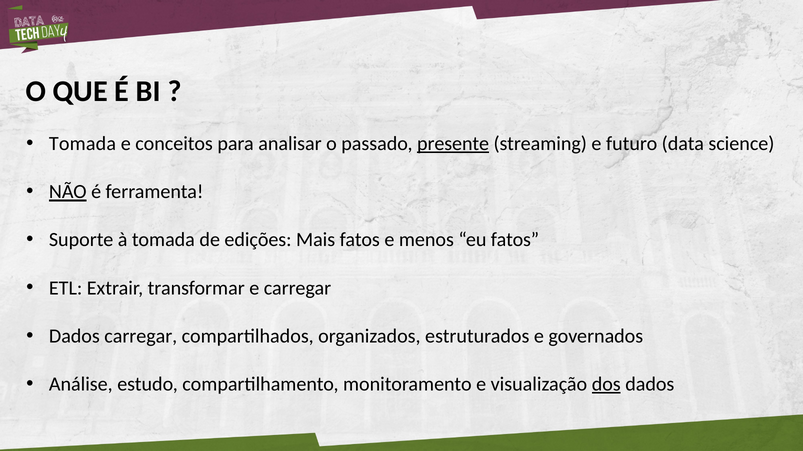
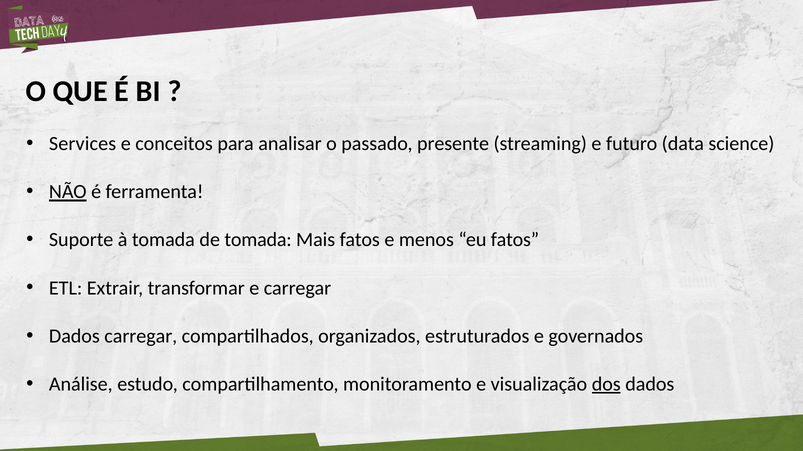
Tomada: Tomada -> Services (83, 144)
presente underline: present -> none (453, 144)
de edições: edições -> tomada (258, 240)
